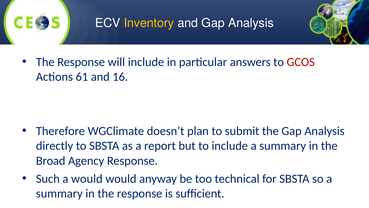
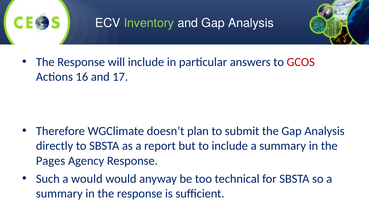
Inventory colour: yellow -> light green (149, 23)
61: 61 -> 16 (82, 77)
16: 16 -> 17 (120, 77)
Broad: Broad -> Pages (51, 160)
